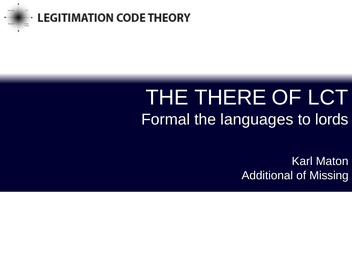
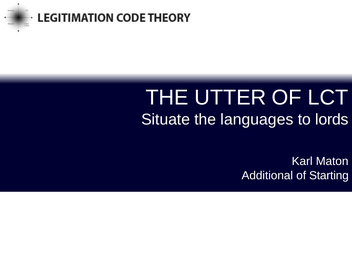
THERE: THERE -> UTTER (230, 98)
Formal: Formal -> Situate (166, 119)
Missing: Missing -> Starting (329, 175)
